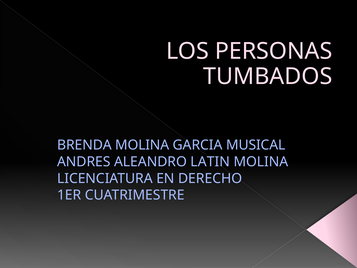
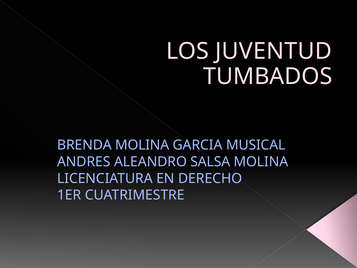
PERSONAS: PERSONAS -> JUVENTUD (273, 51)
LATIN: LATIN -> SALSA (210, 162)
